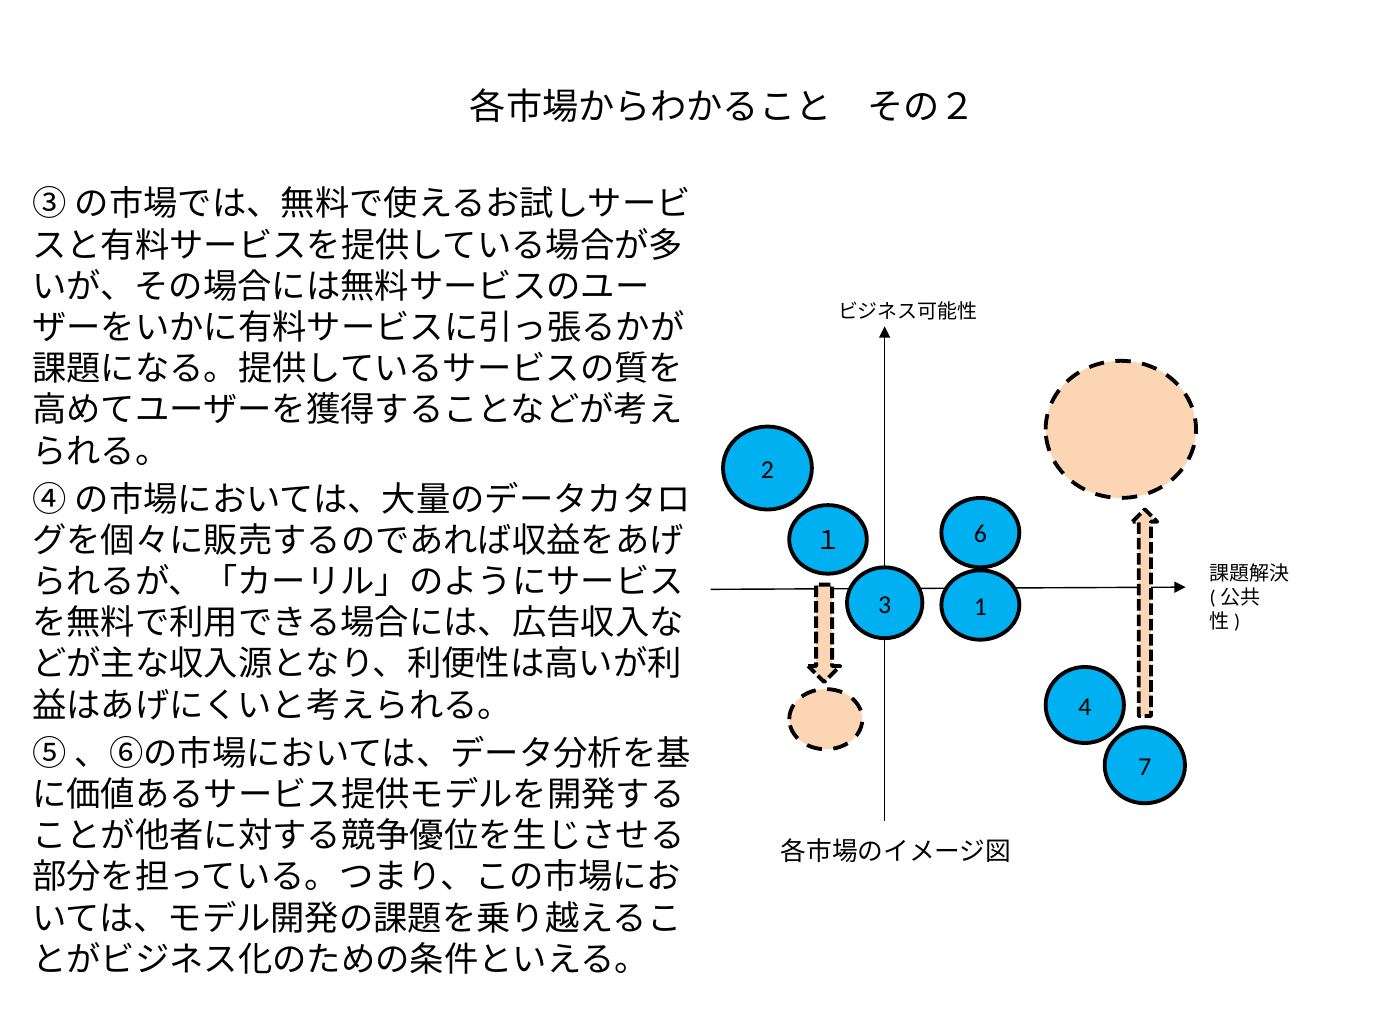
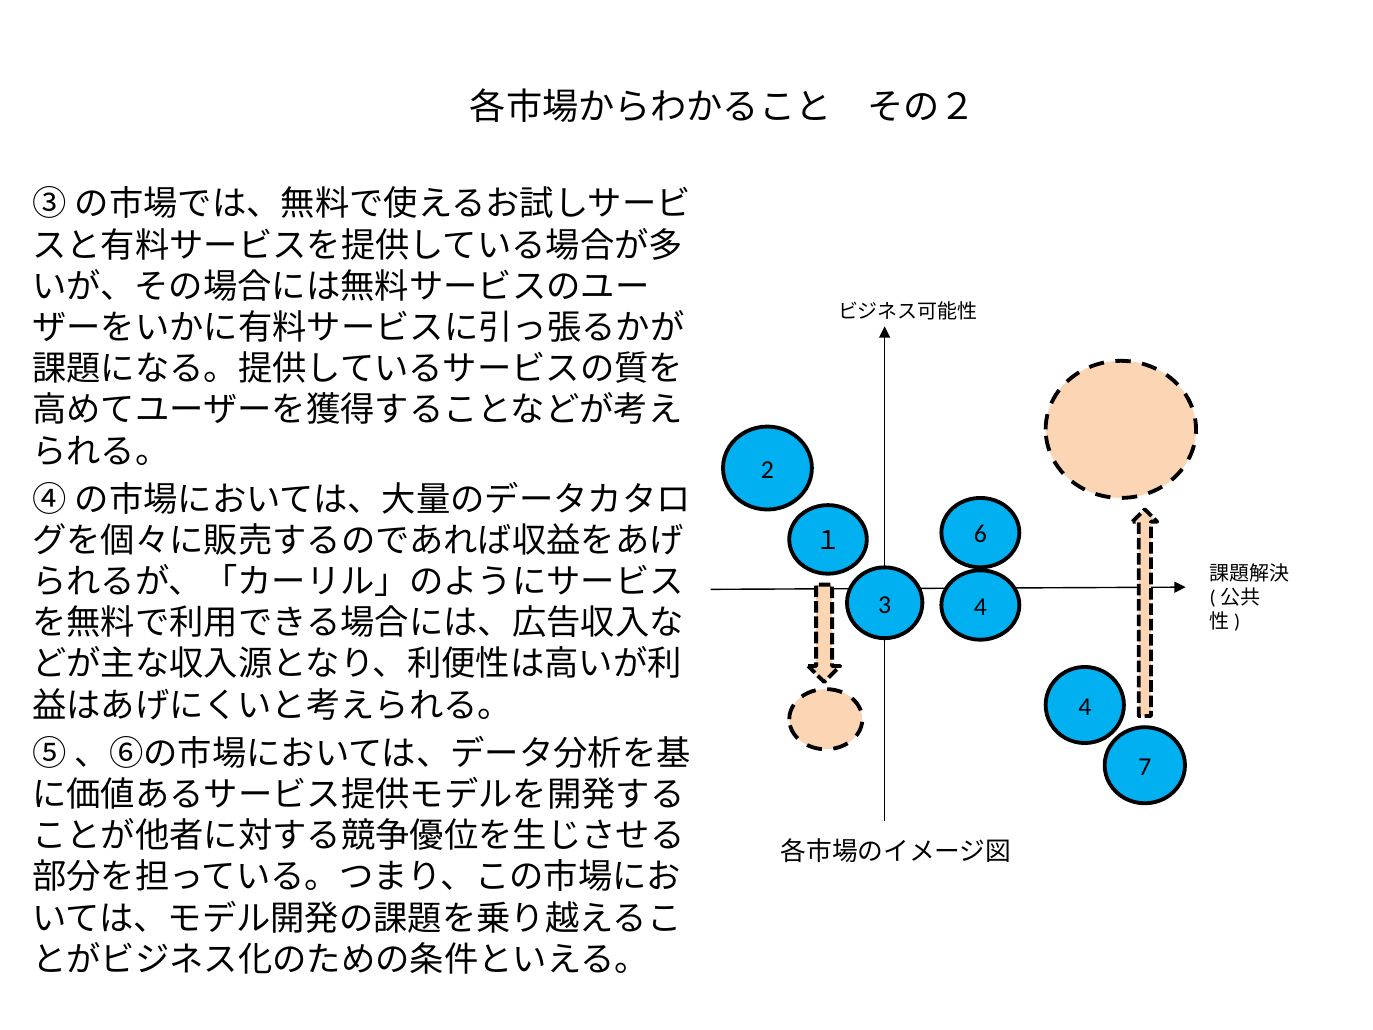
3 1: 1 -> 4 (980, 607)
